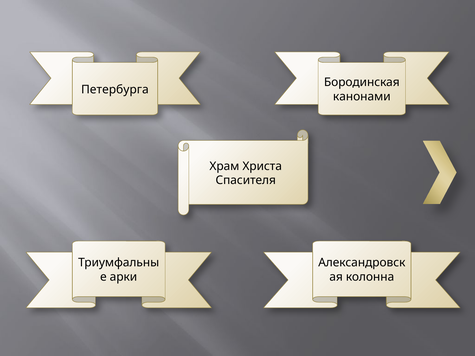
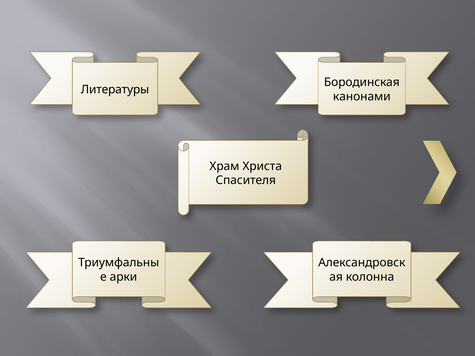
Петербурга: Петербурга -> Литературы (115, 90)
